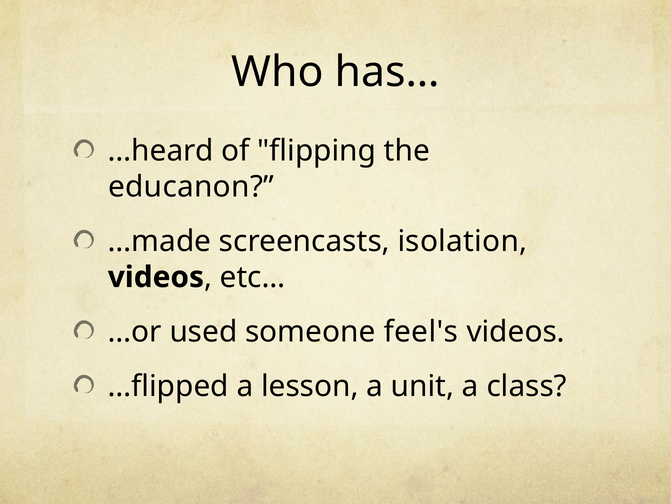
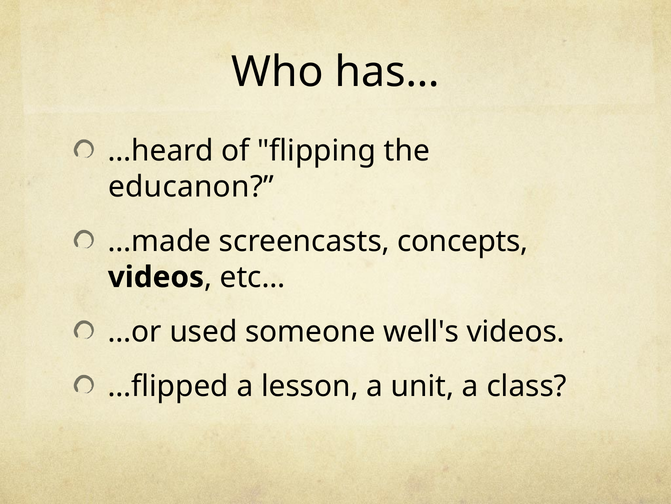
isolation: isolation -> concepts (463, 241)
feel's: feel's -> well's (421, 331)
